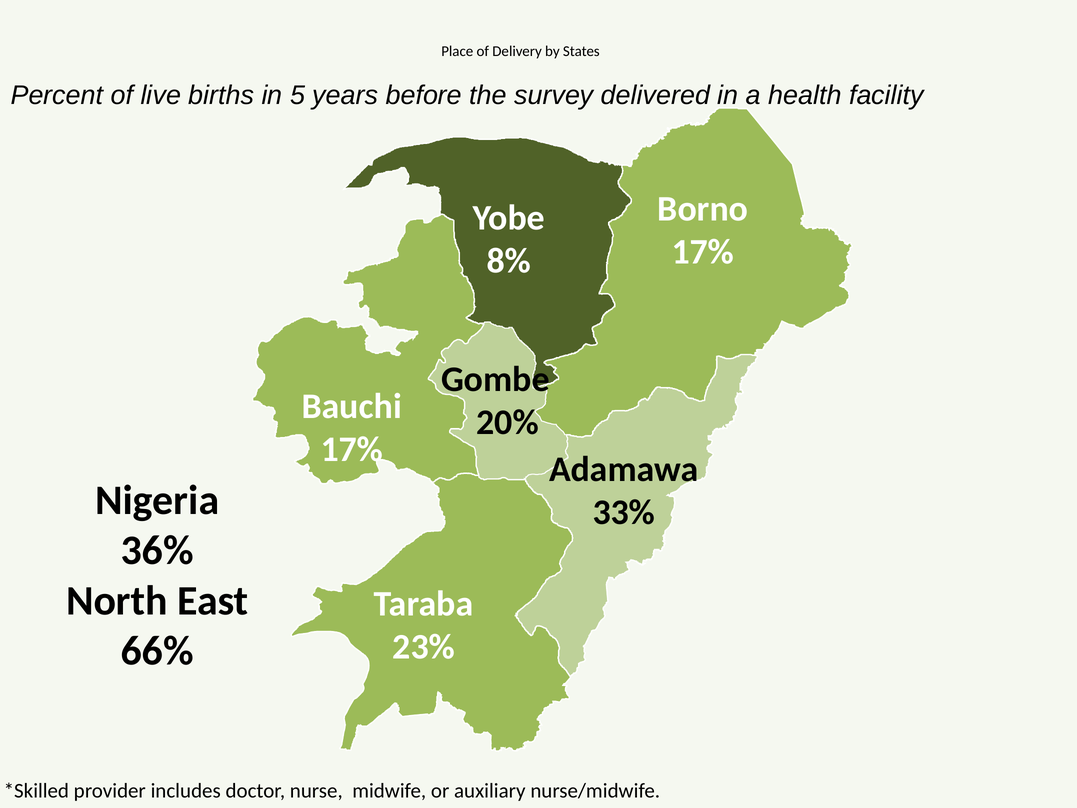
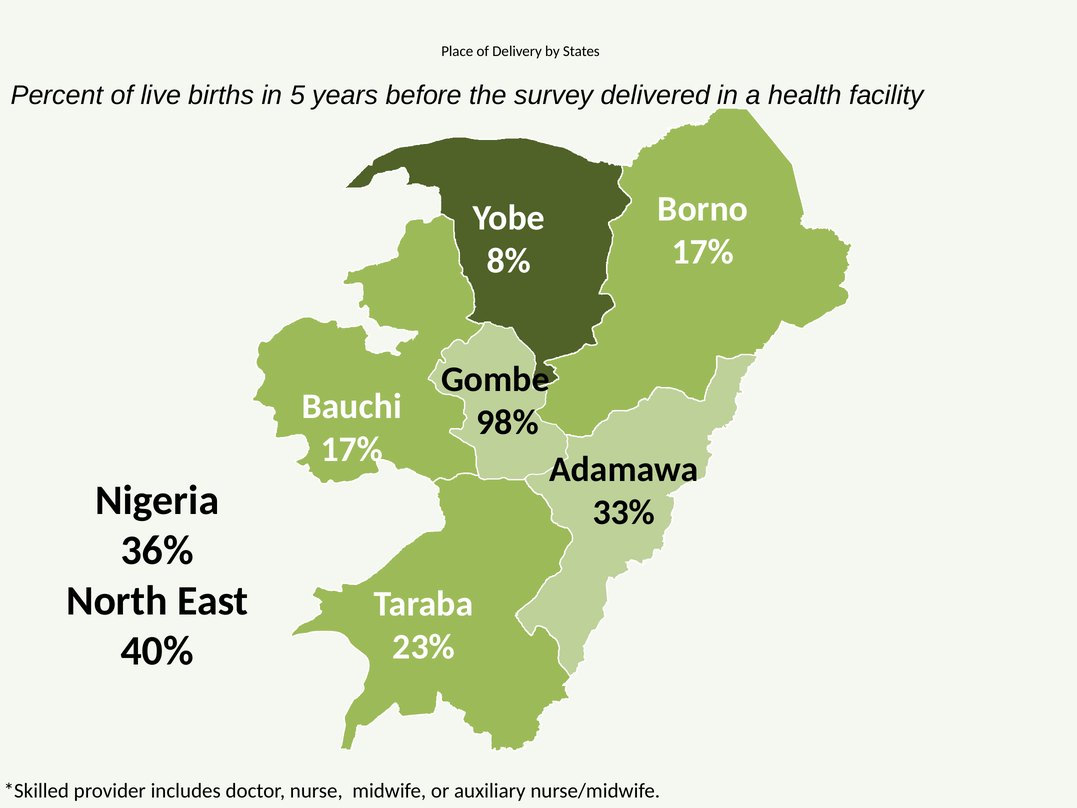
20%: 20% -> 98% (508, 422)
66%: 66% -> 40% (157, 651)
